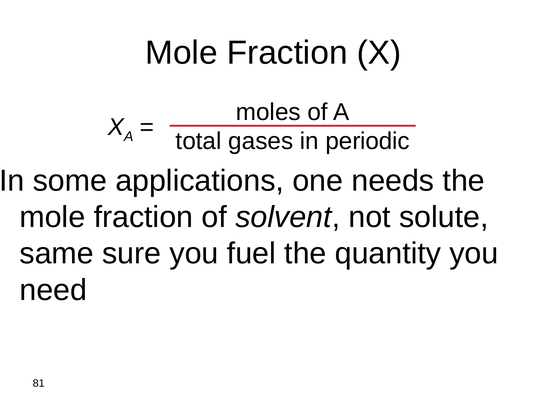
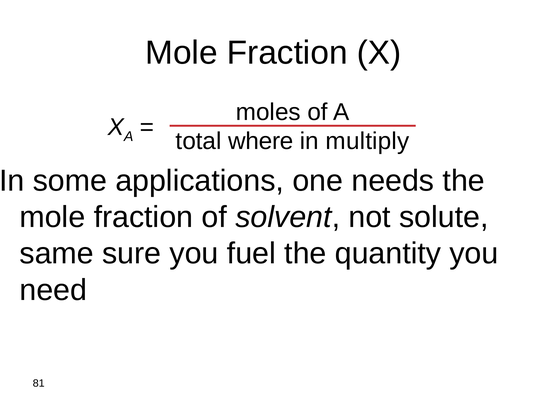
gases: gases -> where (261, 141)
periodic: periodic -> multiply (367, 141)
